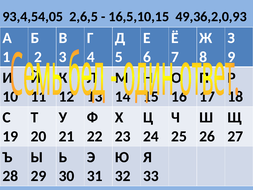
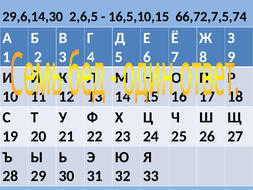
93,4,54,05: 93,4,54,05 -> 29,6,14,30 (33, 17)
49,36,2,0,93: 49,36,2,0,93 -> 66,72,7,5,74 (211, 17)
